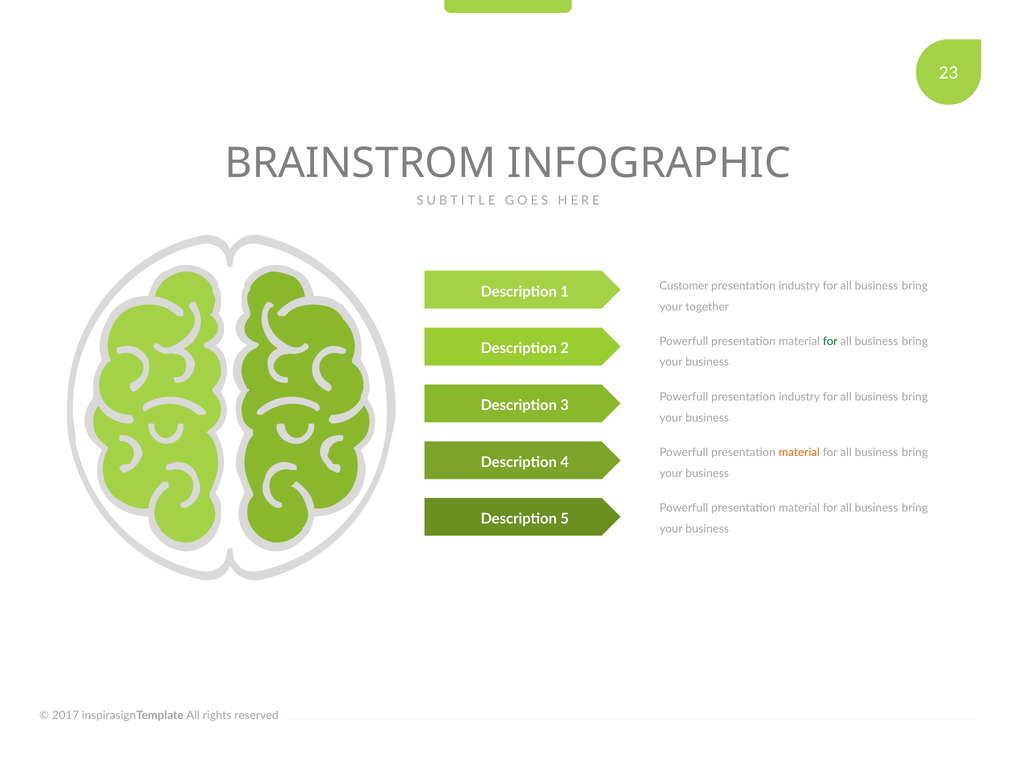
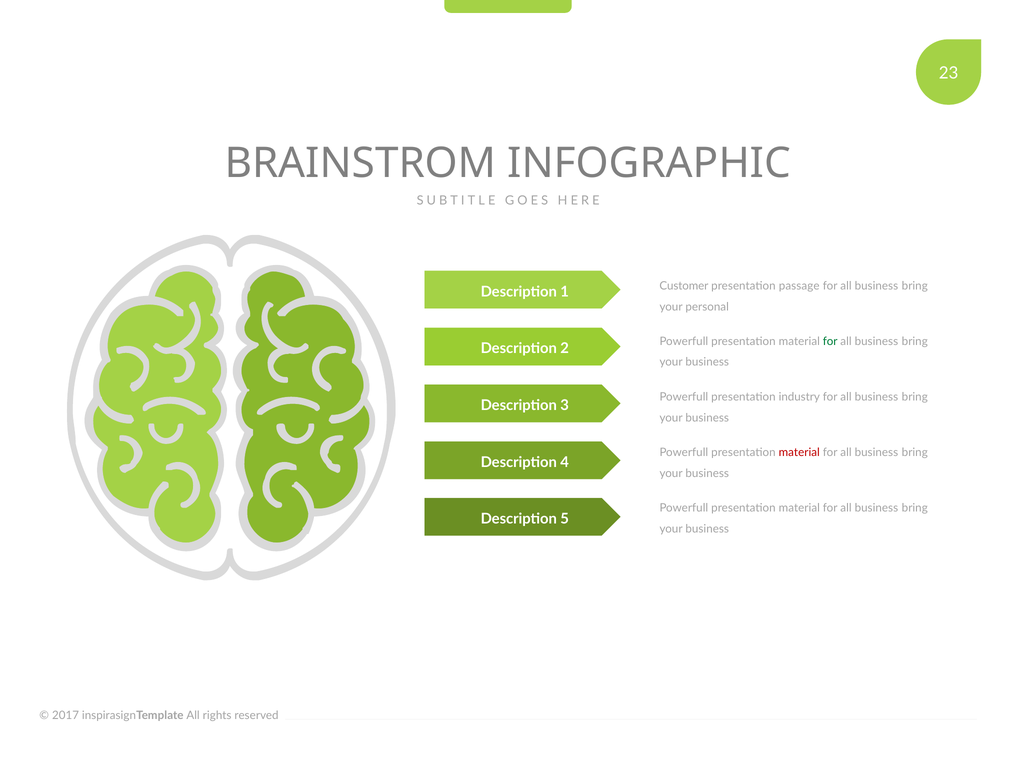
industry: industry -> passage (799, 286)
together: together -> personal (707, 307)
material colour: orange -> red (799, 452)
